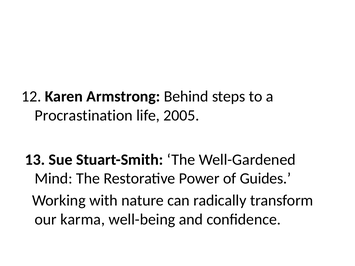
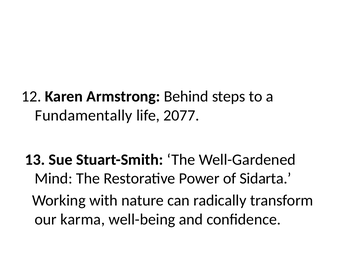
Procrastination: Procrastination -> Fundamentally (84, 116)
2005: 2005 -> 2077 (181, 116)
Guides: Guides -> Sidarta (265, 179)
